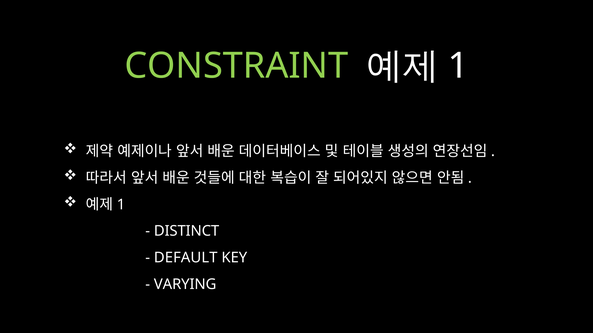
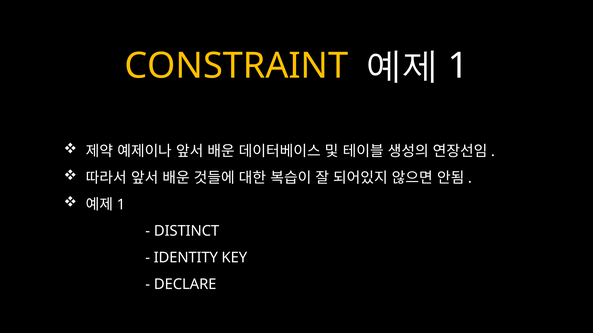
CONSTRAINT colour: light green -> yellow (236, 66)
DEFAULT: DEFAULT -> IDENTITY (186, 258)
VARYING: VARYING -> DECLARE (185, 285)
